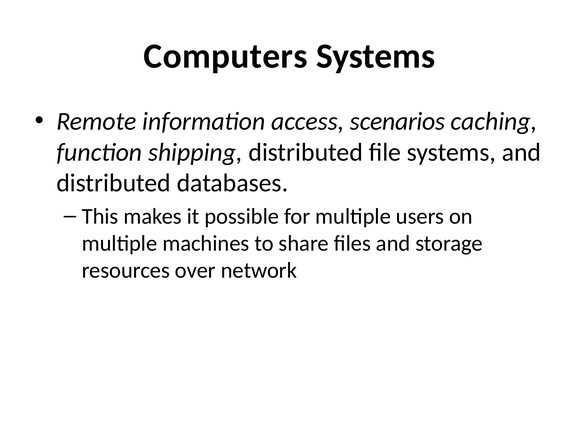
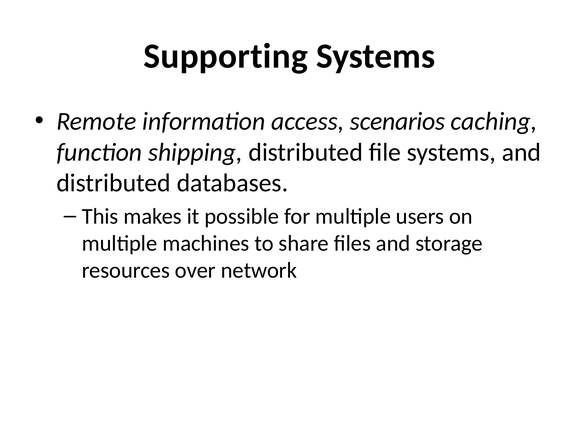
Computers: Computers -> Supporting (226, 56)
